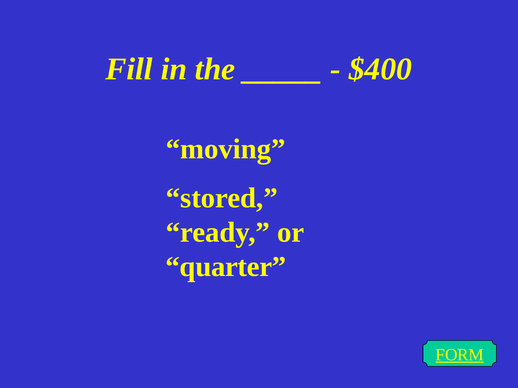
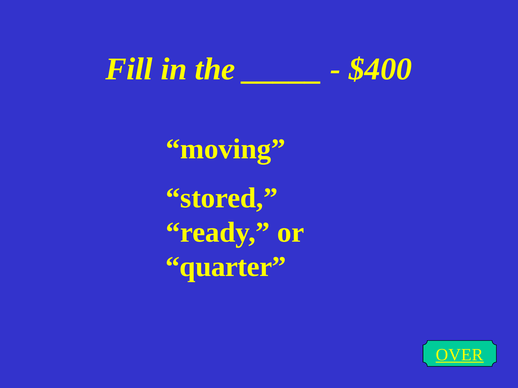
FORM: FORM -> OVER (460, 355)
